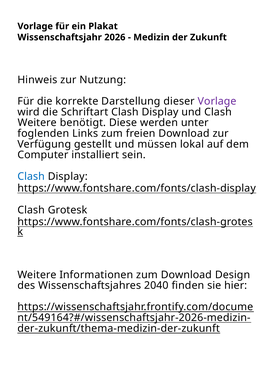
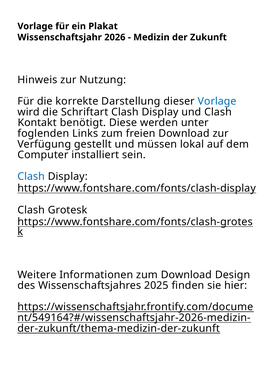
Vorlage colour: purple -> blue (217, 101)
Weitere: Weitere -> Kontakt (37, 122)
2040: 2040 -> 2025 (156, 285)
